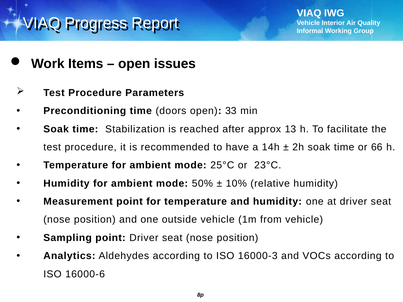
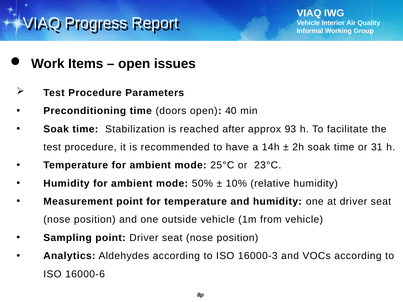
33: 33 -> 40 (231, 111)
13: 13 -> 93 (290, 129)
66: 66 -> 31 (377, 147)
